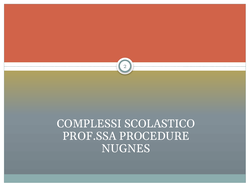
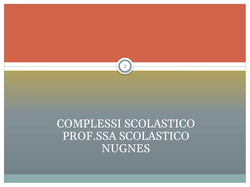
PROF.SSA PROCEDURE: PROCEDURE -> SCOLASTICO (154, 136)
